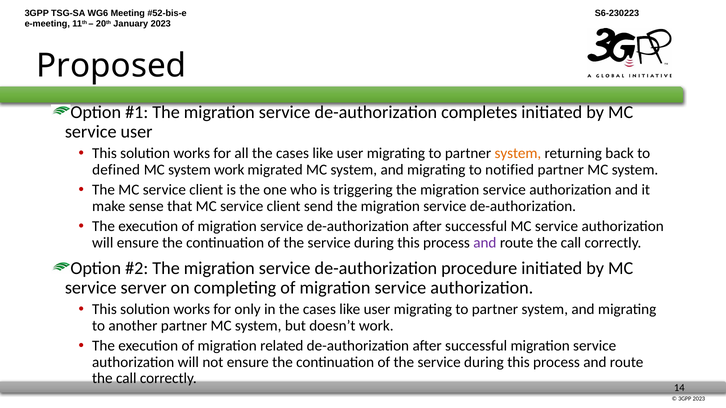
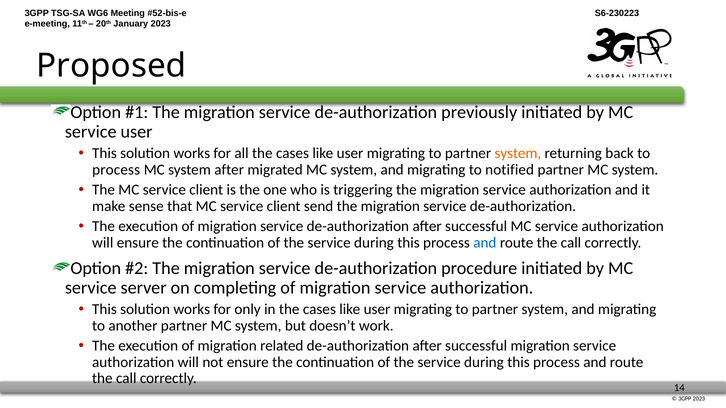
completes: completes -> previously (479, 112)
defined: defined -> process (116, 170)
system work: work -> after (229, 170)
and colour: purple -> blue (485, 243)
